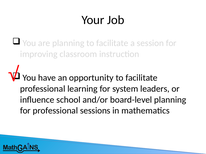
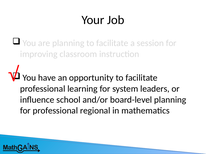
sessions: sessions -> regional (95, 111)
